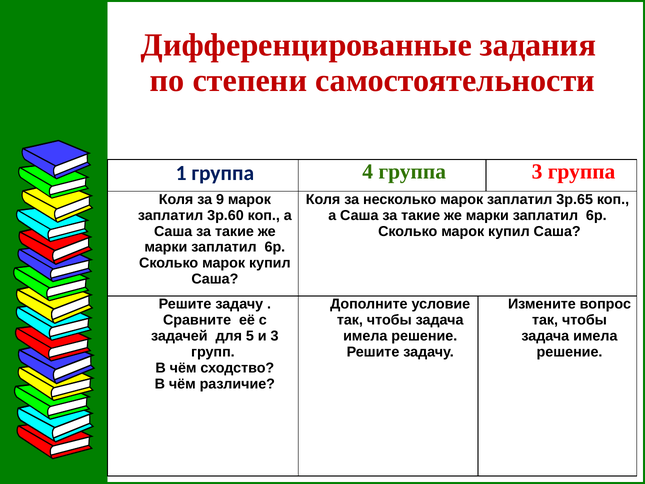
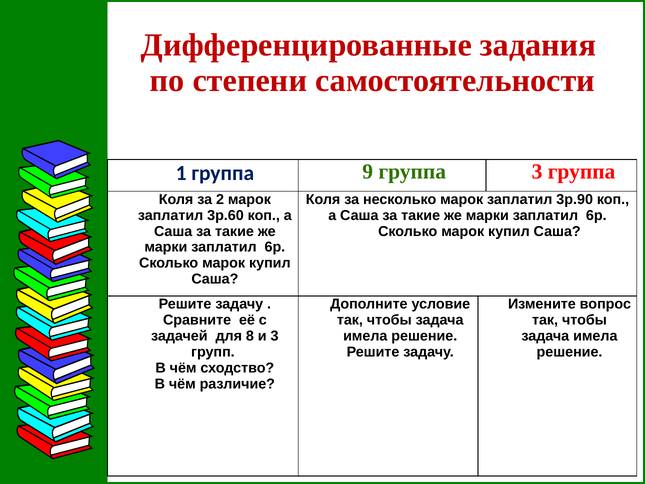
4: 4 -> 9 (368, 172)
9: 9 -> 2 (220, 199)
3р.65: 3р.65 -> 3р.90 (575, 199)
5: 5 -> 8 (250, 336)
